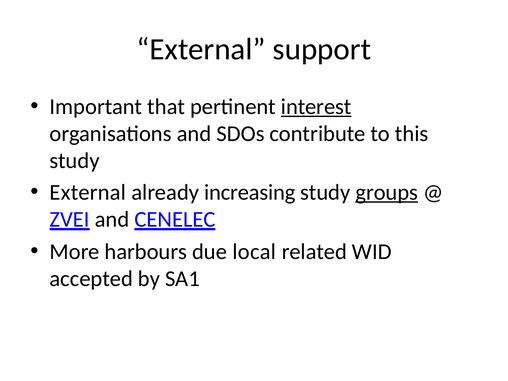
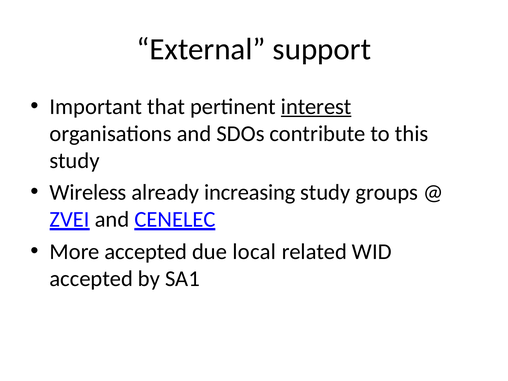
External: External -> Wireless (88, 192)
groups underline: present -> none (387, 192)
More harbours: harbours -> accepted (146, 252)
